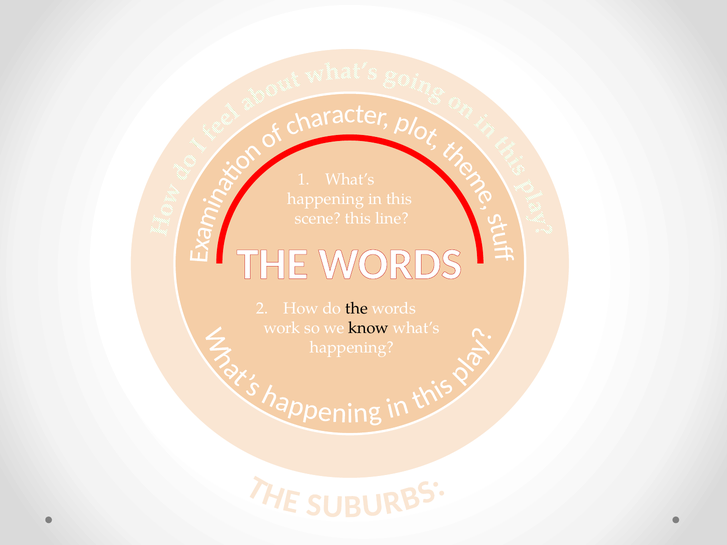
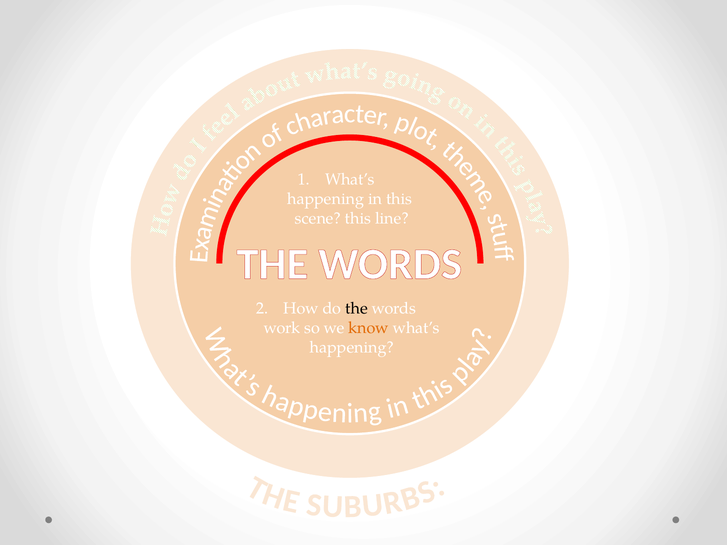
know colour: black -> orange (369, 328)
